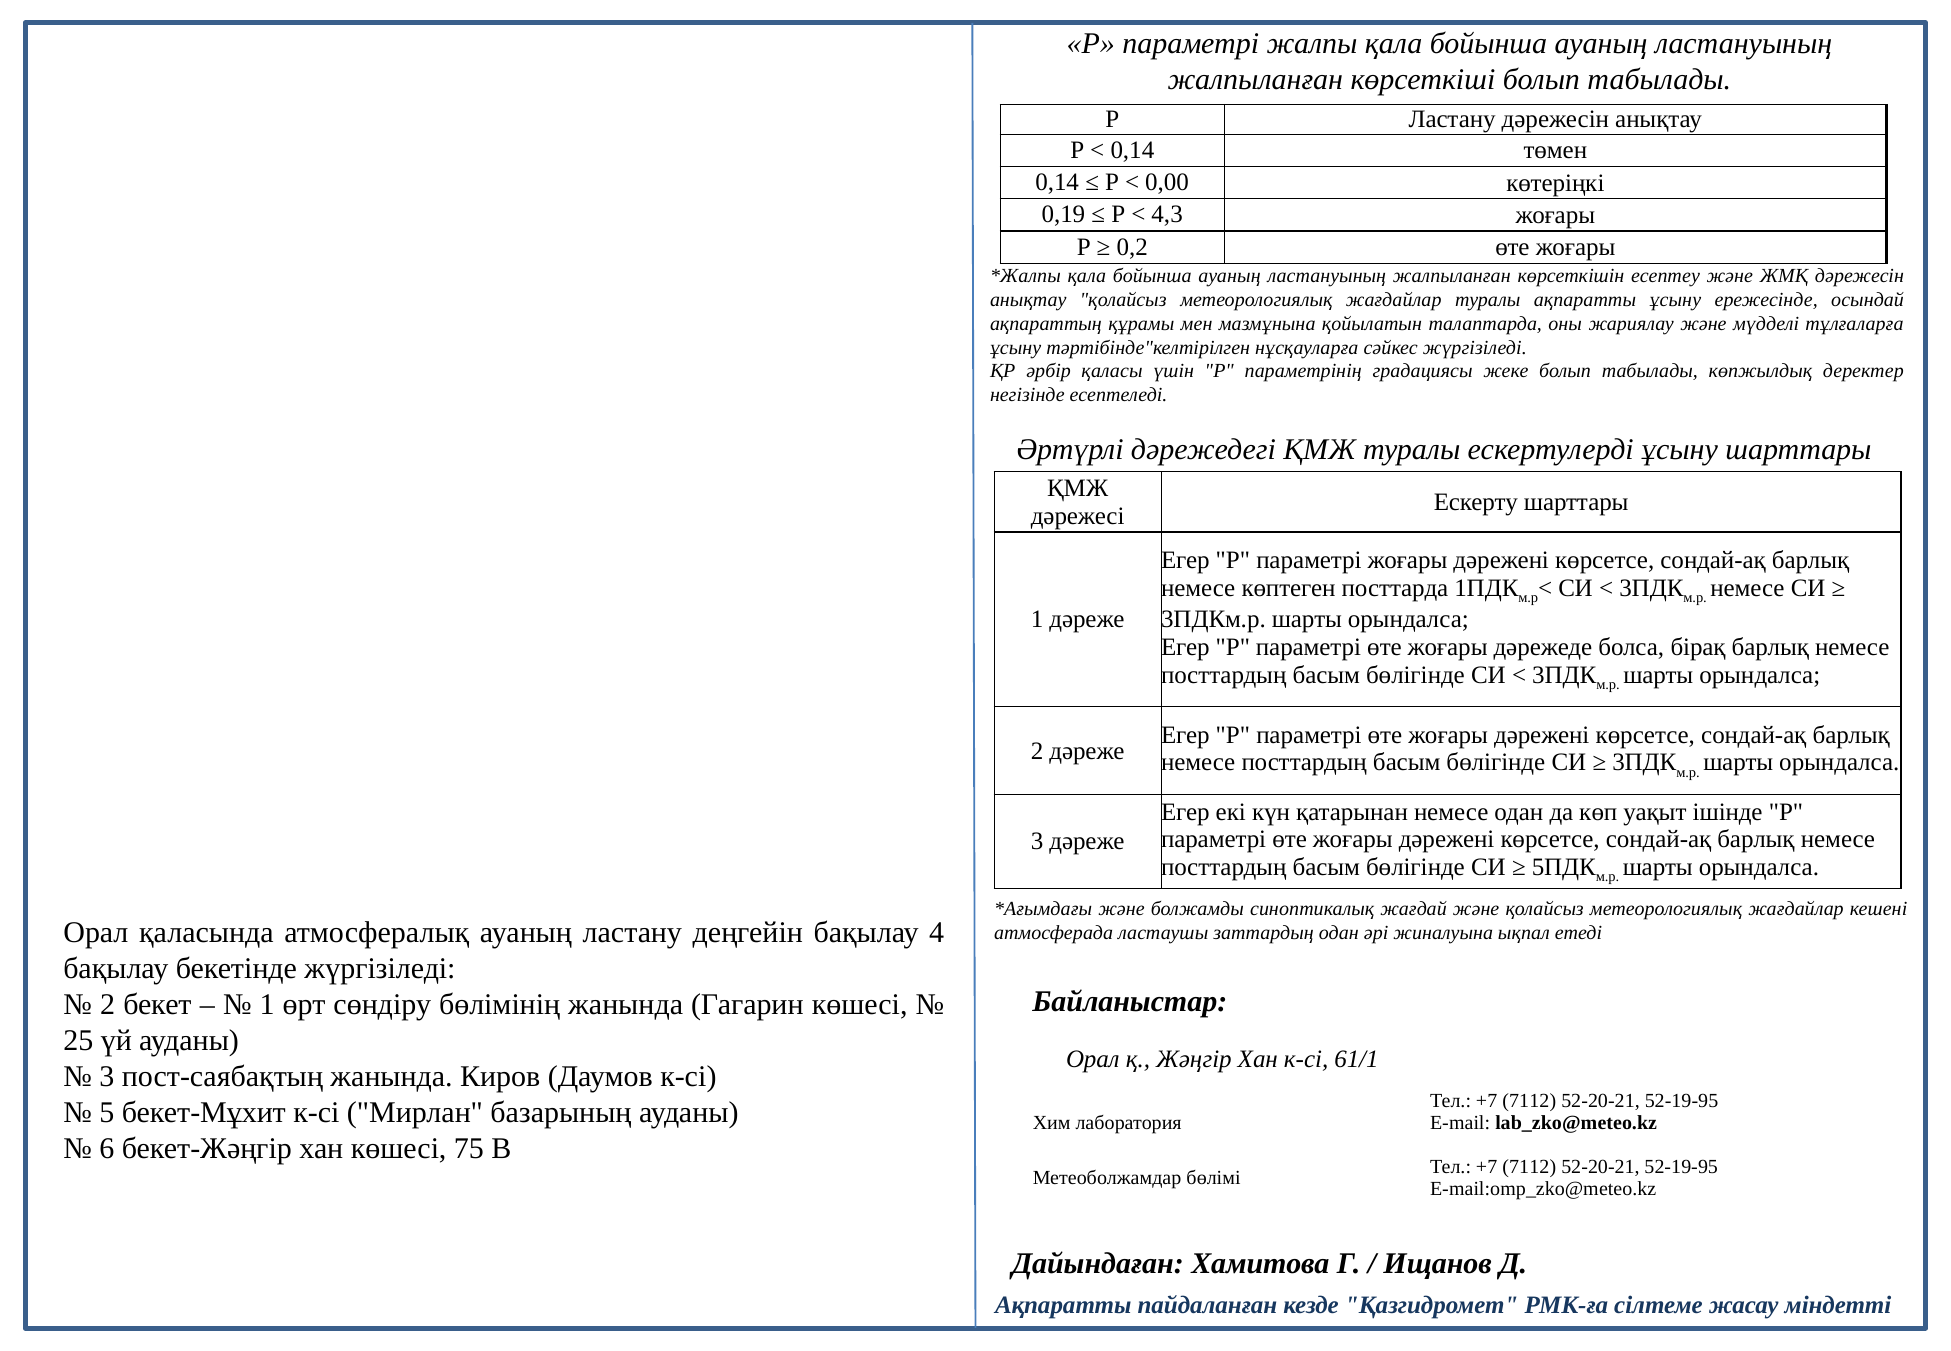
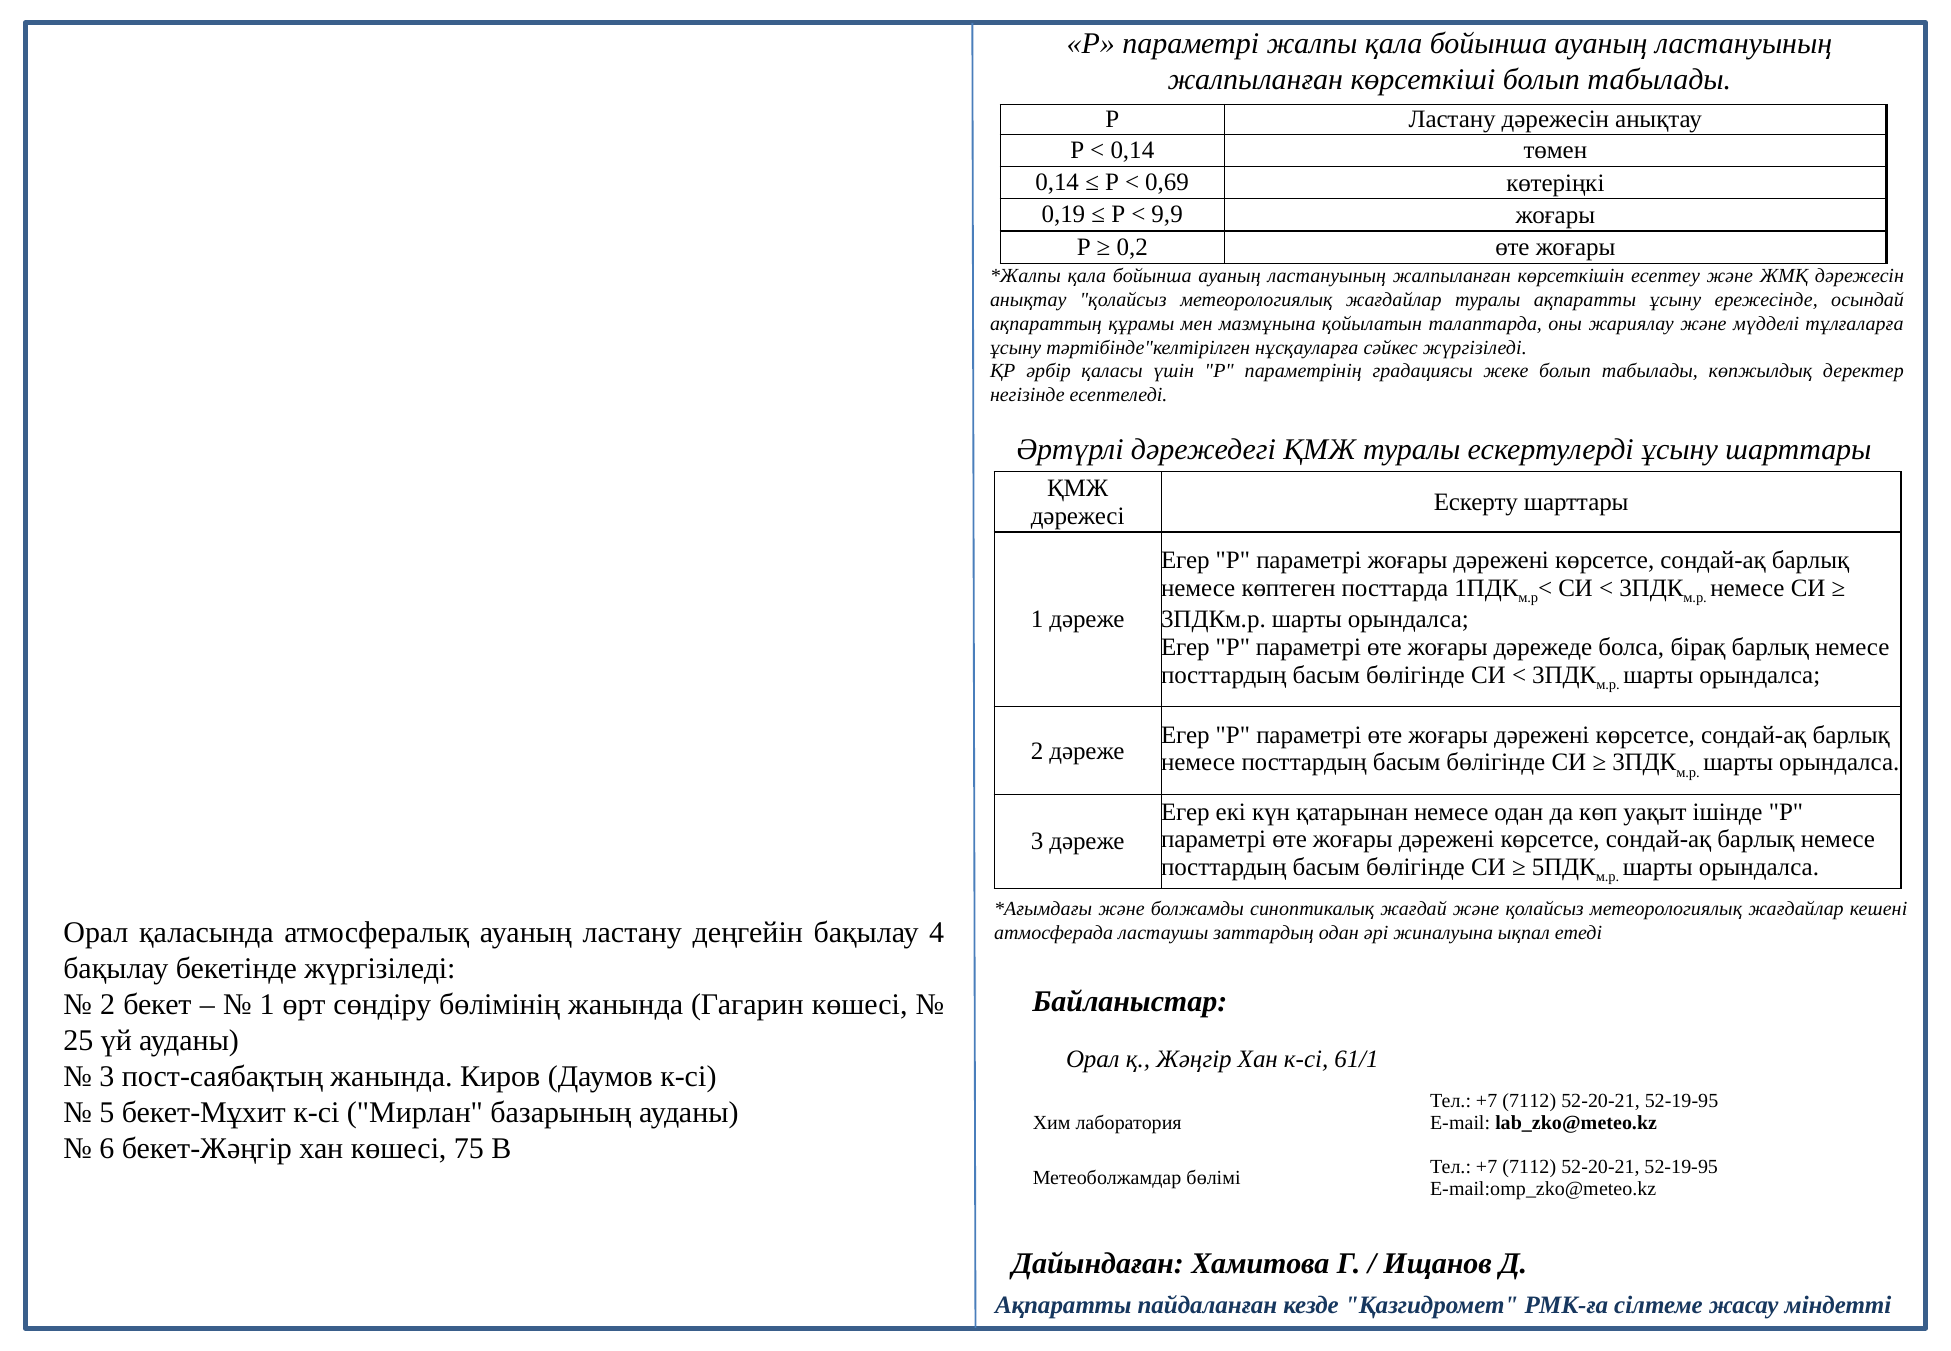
0,00: 0,00 -> 0,69 (1167, 182)
4,3: 4,3 -> 9,9 (1167, 215)
